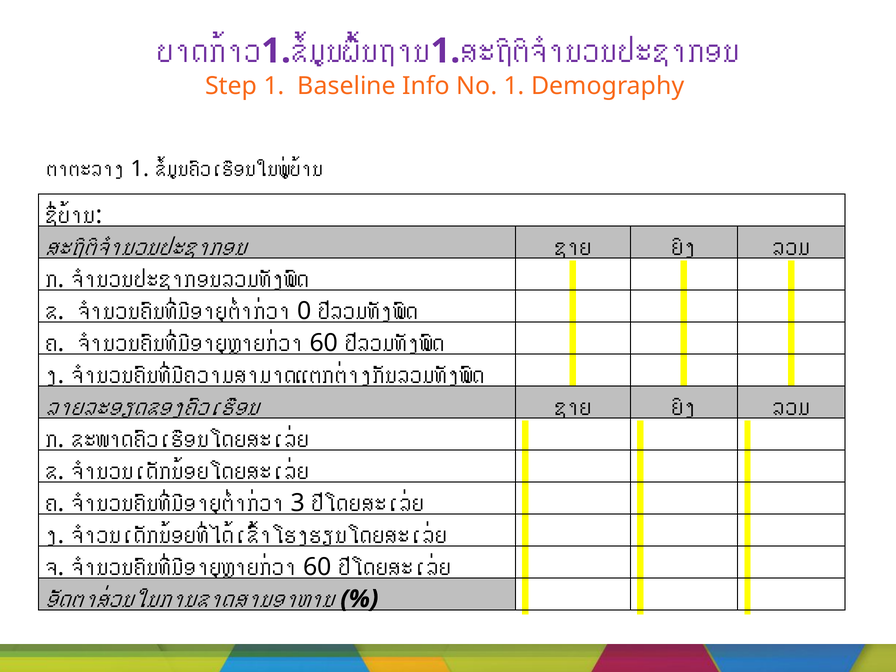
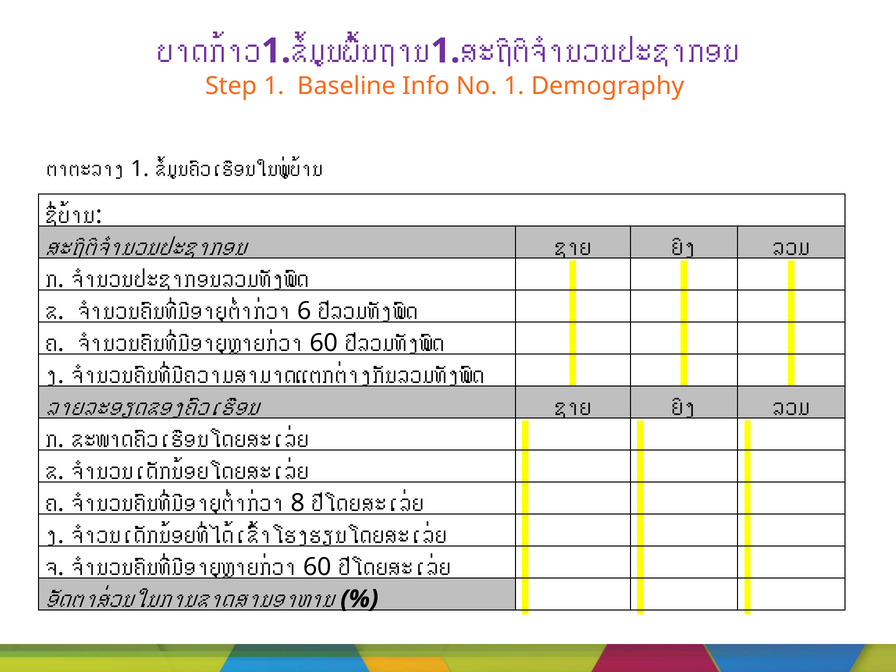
0: 0 -> 6 (304, 311)
3: 3 -> 8 (298, 503)
